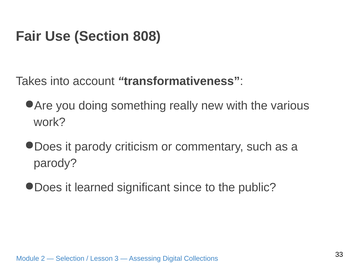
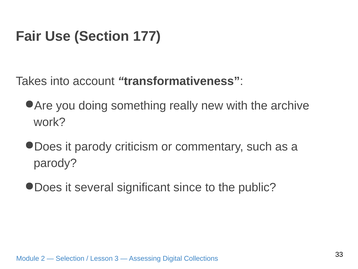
808: 808 -> 177 (147, 36)
various: various -> archive (290, 105)
learned: learned -> several (94, 187)
